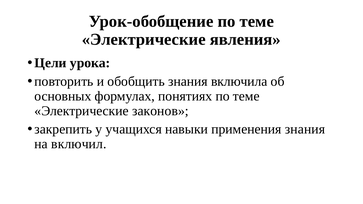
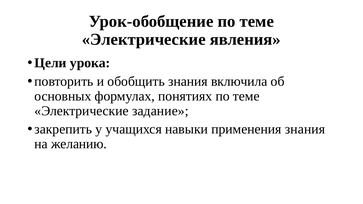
законов: законов -> задание (160, 111)
включил: включил -> желанию (79, 144)
